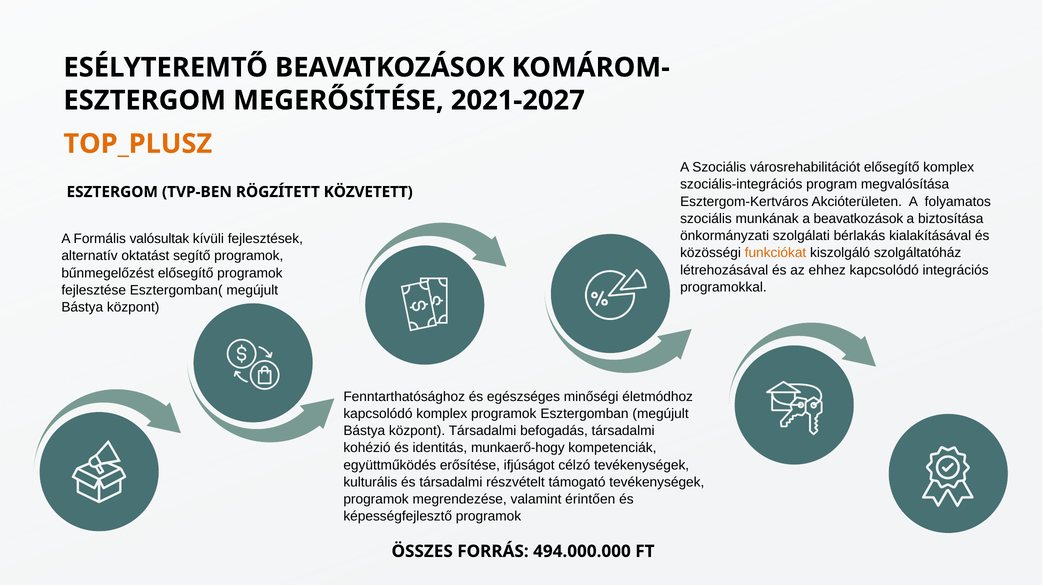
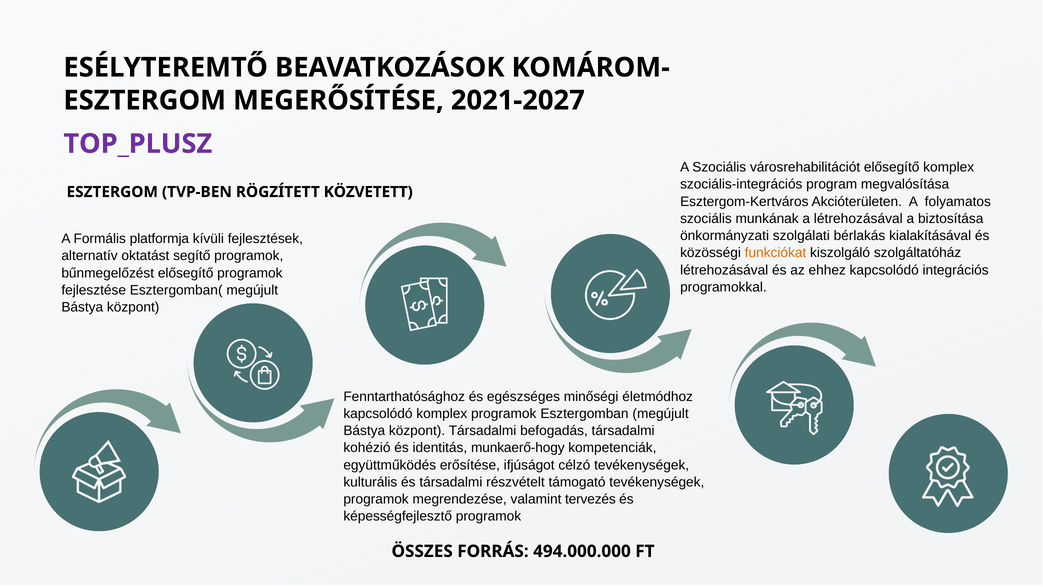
TOP_PLUSZ colour: orange -> purple (138, 144)
a beavatkozások: beavatkozások -> létrehozásával (858, 219)
valósultak: valósultak -> platformja (159, 239)
érintően: érintően -> tervezés (590, 499)
